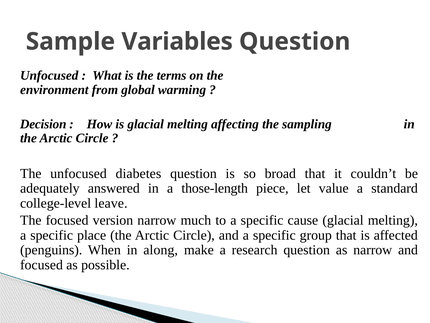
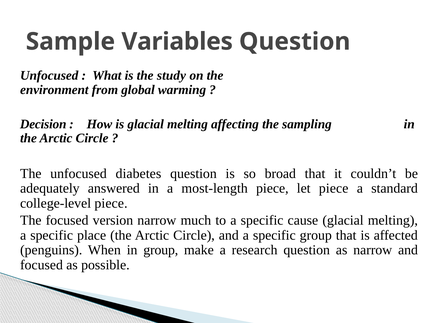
terms: terms -> study (171, 75)
those-length: those-length -> most-length (215, 188)
let value: value -> piece (334, 188)
college-level leave: leave -> piece (111, 203)
in along: along -> group (161, 250)
